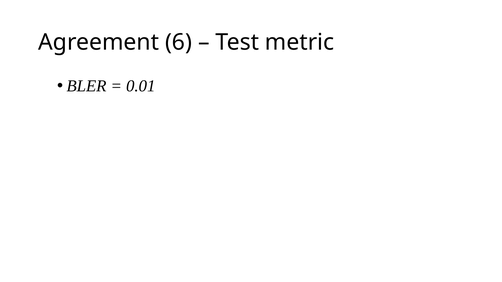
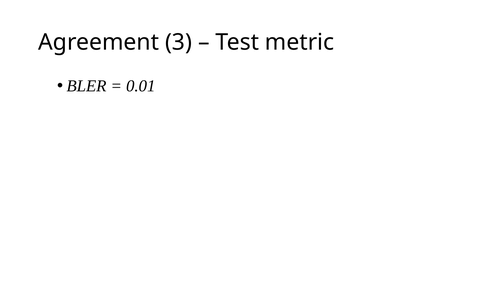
6: 6 -> 3 (179, 42)
